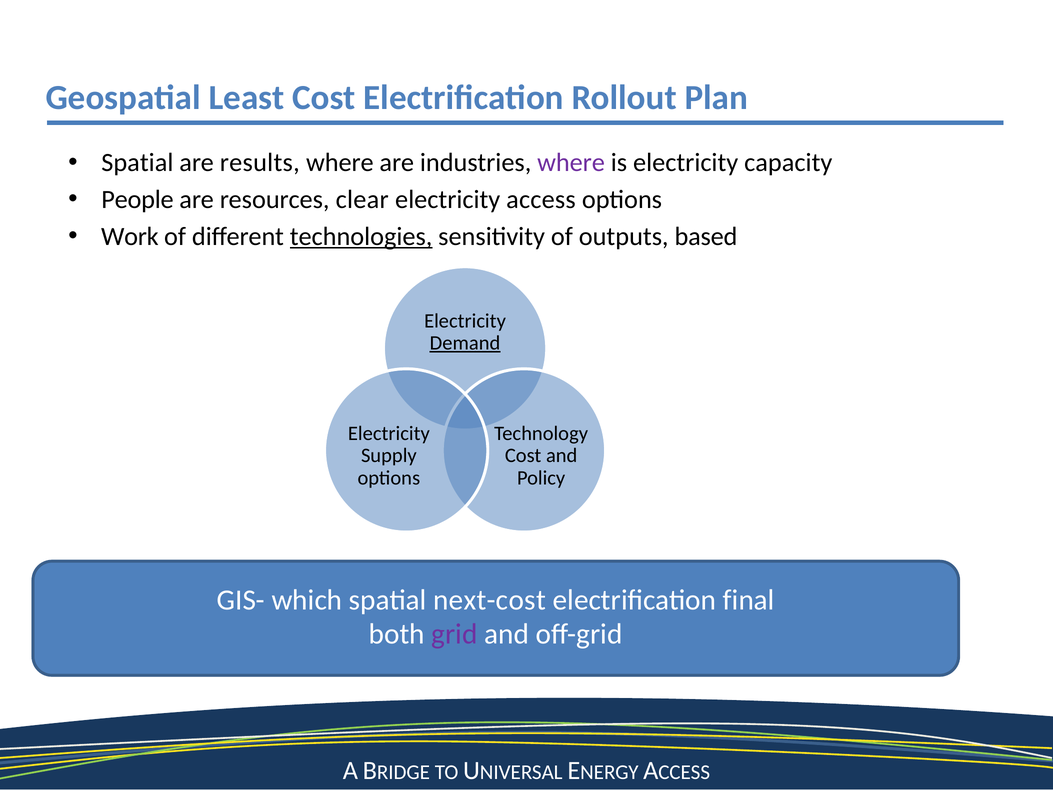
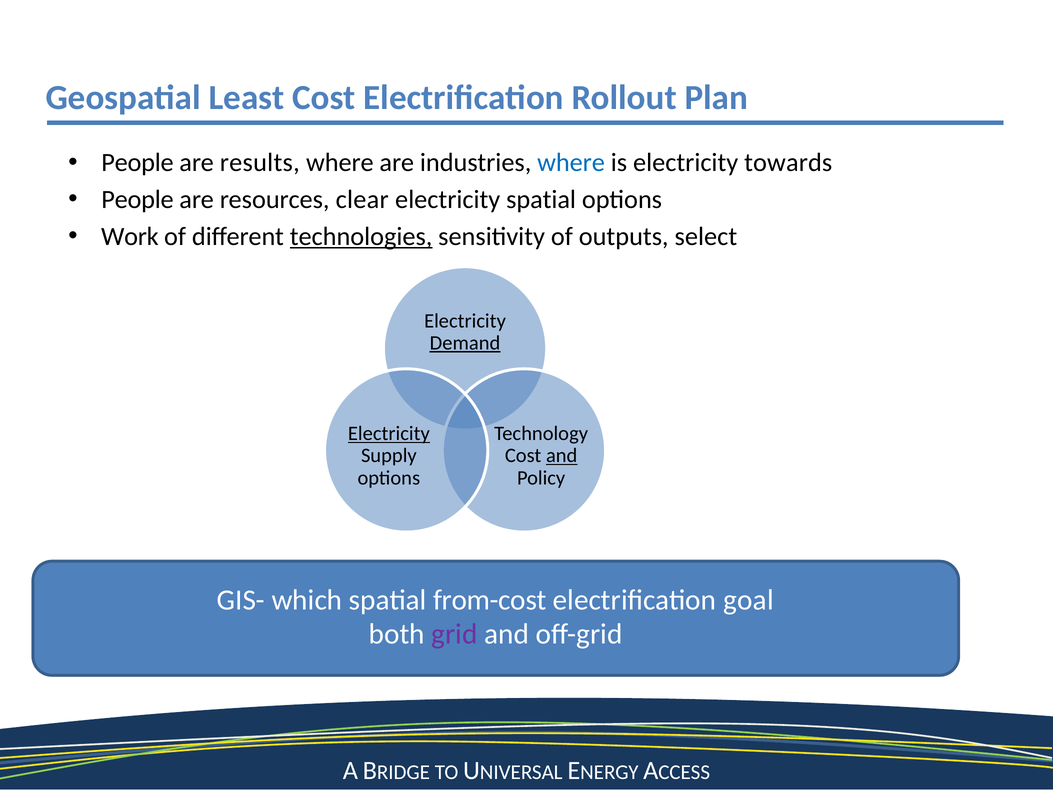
Spatial: Spatial -> People (137, 163)
where colour: purple -> blue (571, 163)
capacity: capacity -> towards (788, 163)
electricity access: access -> spatial (541, 200)
based: based -> select (706, 236)
Electricity underline: none -> present (389, 433)
and underline: none -> present (562, 456)
next-cost: next-cost -> from-cost (490, 600)
final: final -> goal (749, 600)
